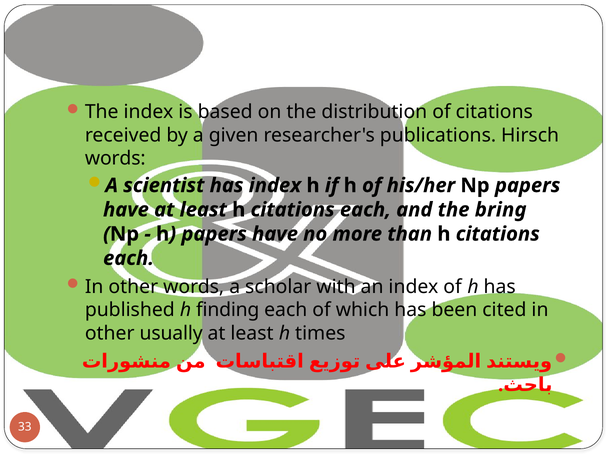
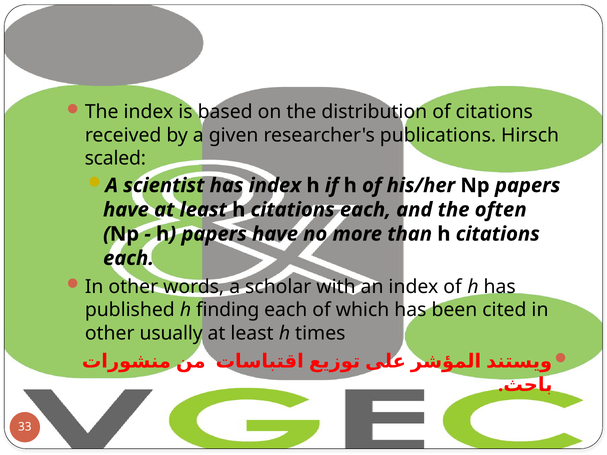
words: words -> scaled (115, 159)
bring: bring -> often (501, 210)
